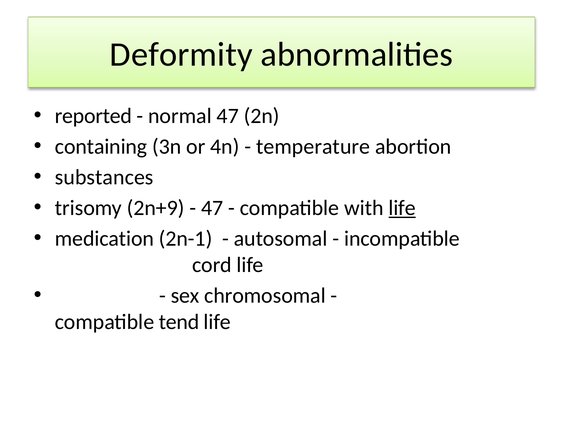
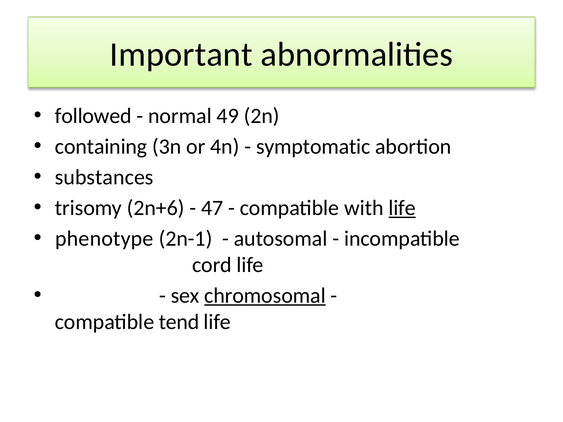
Deformity: Deformity -> Important (181, 55)
reported: reported -> followed (93, 116)
normal 47: 47 -> 49 (228, 116)
temperature: temperature -> symptomatic (313, 147)
2n+9: 2n+9 -> 2n+6 (156, 208)
medication: medication -> phenotype (104, 239)
chromosomal underline: none -> present (265, 296)
